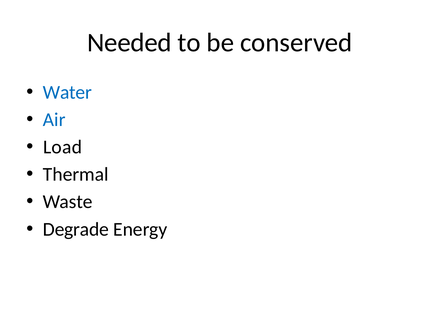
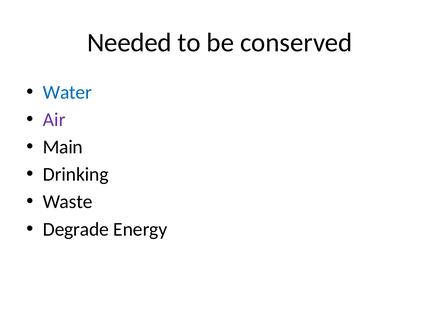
Air colour: blue -> purple (54, 120)
Load: Load -> Main (63, 147)
Thermal: Thermal -> Drinking (76, 174)
